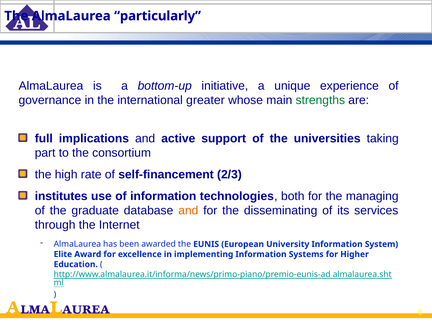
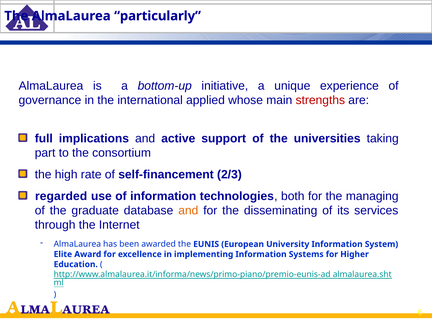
greater: greater -> applied (205, 100)
strengths colour: green -> red (320, 100)
institutes: institutes -> regarded (61, 196)
